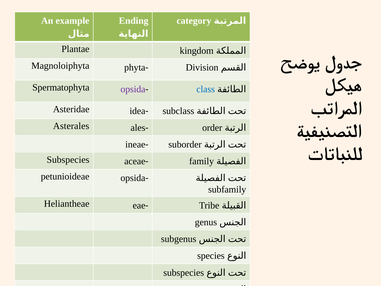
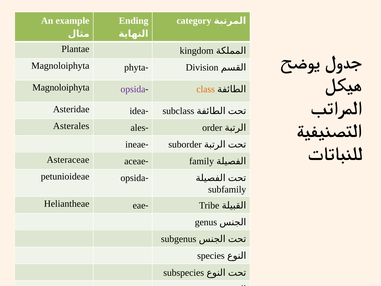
Spermatophyta: Spermatophyta -> Magnoloiphyta (61, 87)
class colour: blue -> orange (206, 89)
Subspecies: Subspecies -> Asteraceae (68, 160)
